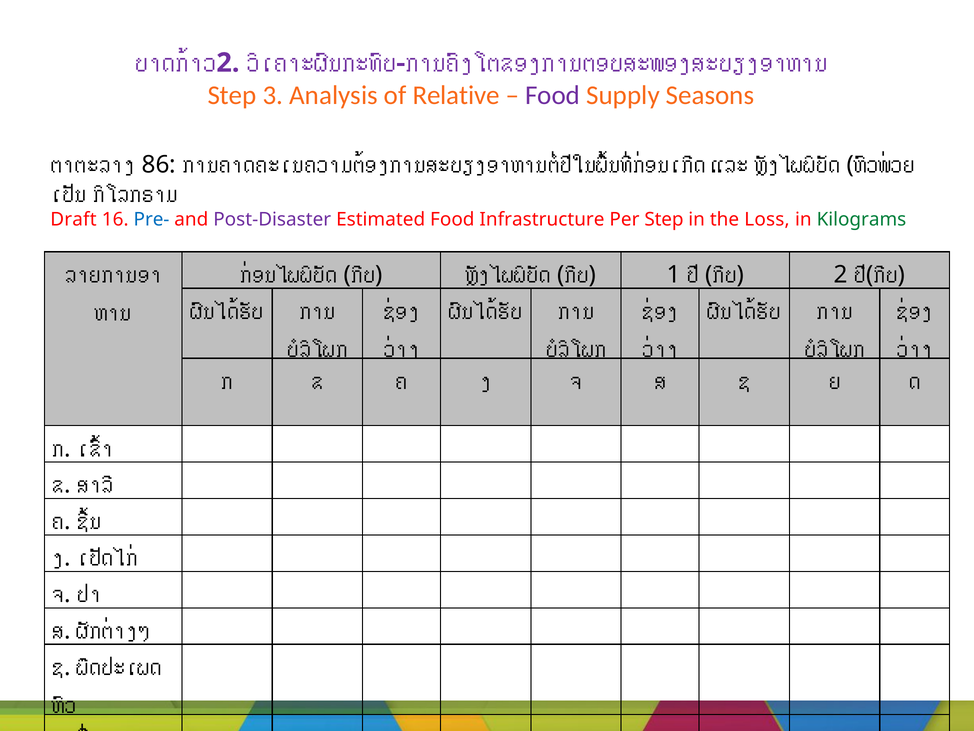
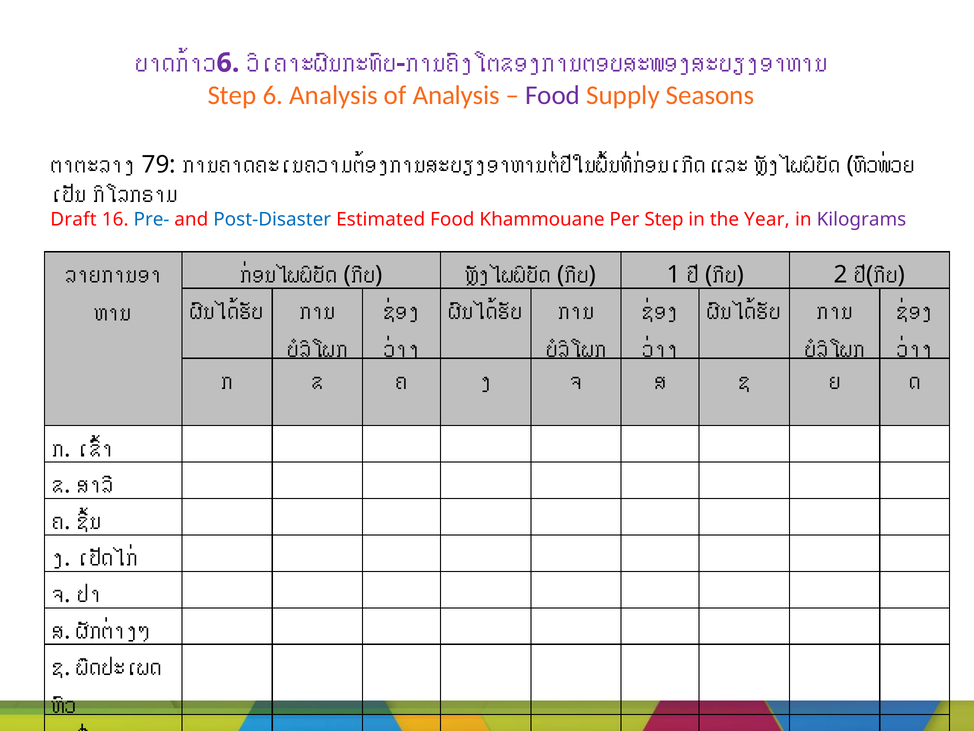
2: 2 -> 6 (228, 63)
Step 3: 3 -> 6 (273, 95)
of Relative: Relative -> Analysis (456, 95)
86: 86 -> 79 (159, 165)
Post-Disaster colour: purple -> blue (272, 220)
Infrastructure: Infrastructure -> Khammouane (542, 220)
Loss: Loss -> Year (767, 220)
Kilograms colour: green -> purple (861, 220)
